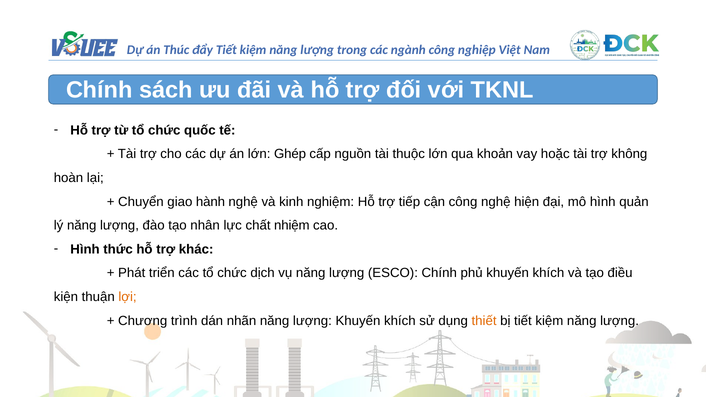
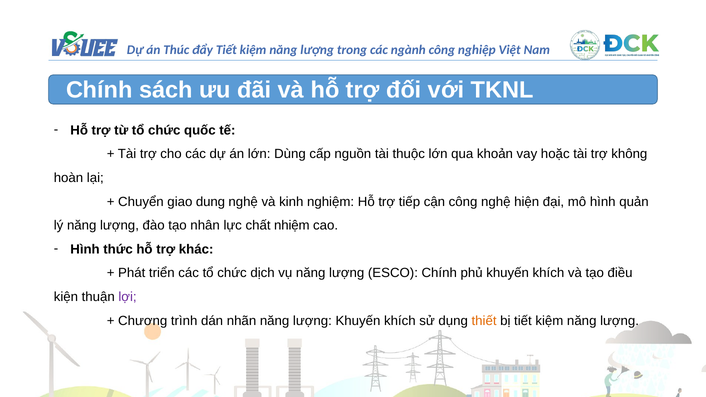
Ghép: Ghép -> Dùng (290, 154)
hành: hành -> dung (210, 202)
lợi colour: orange -> purple (128, 297)
